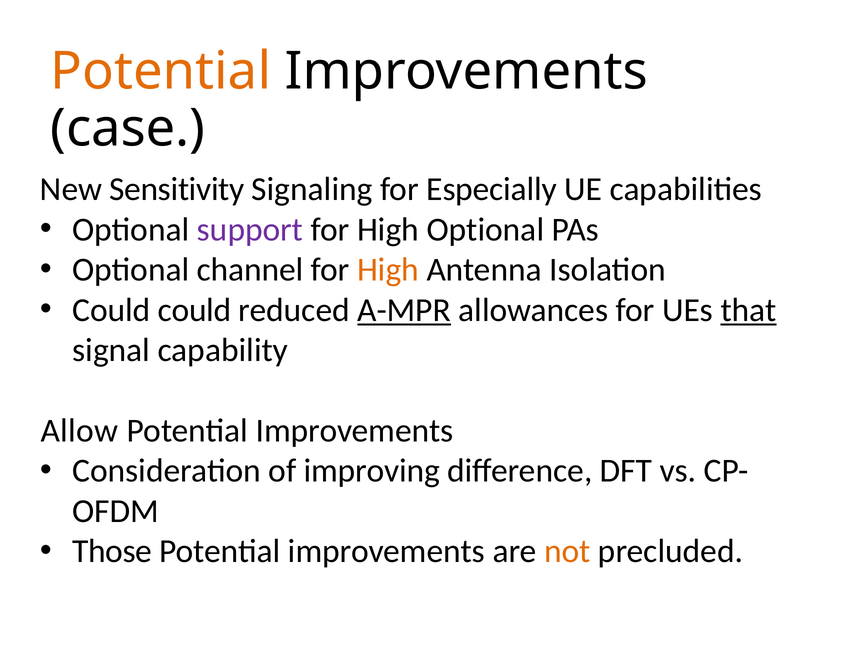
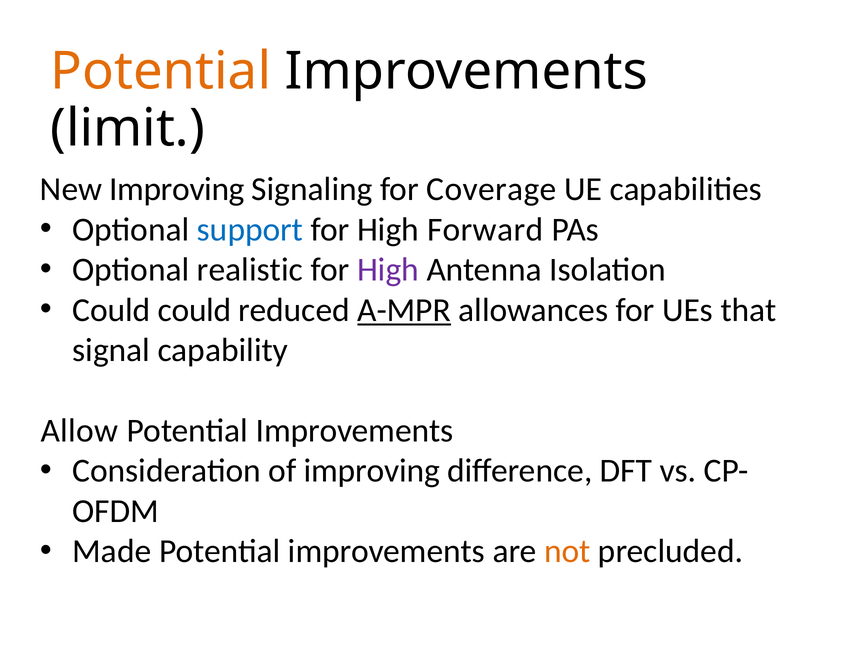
case: case -> limit (128, 128)
New Sensitivity: Sensitivity -> Improving (177, 190)
Especially: Especially -> Coverage (491, 190)
support colour: purple -> blue (250, 230)
High Optional: Optional -> Forward (485, 230)
channel: channel -> realistic (250, 270)
High colour: orange -> purple (388, 270)
that underline: present -> none (749, 310)
Those: Those -> Made (112, 552)
